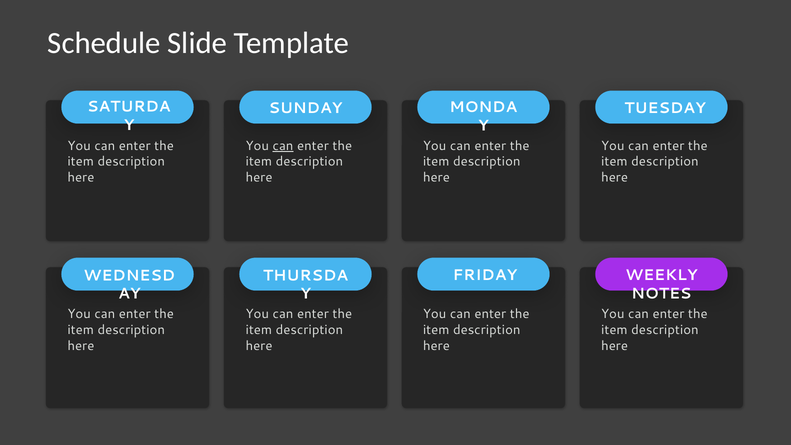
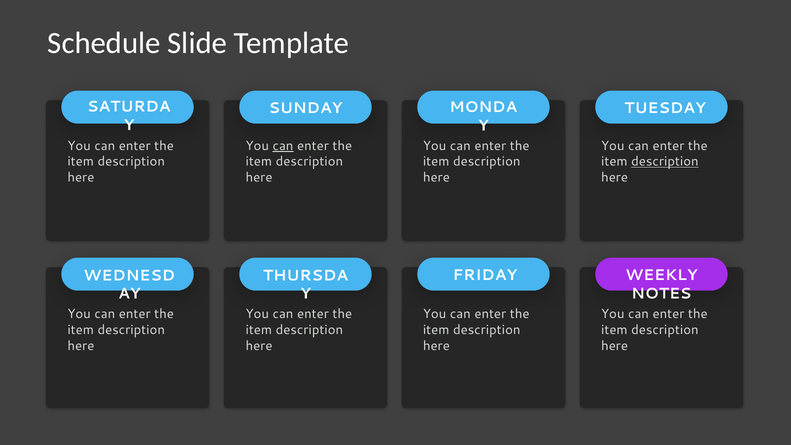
description underline: none -> present (665, 162)
